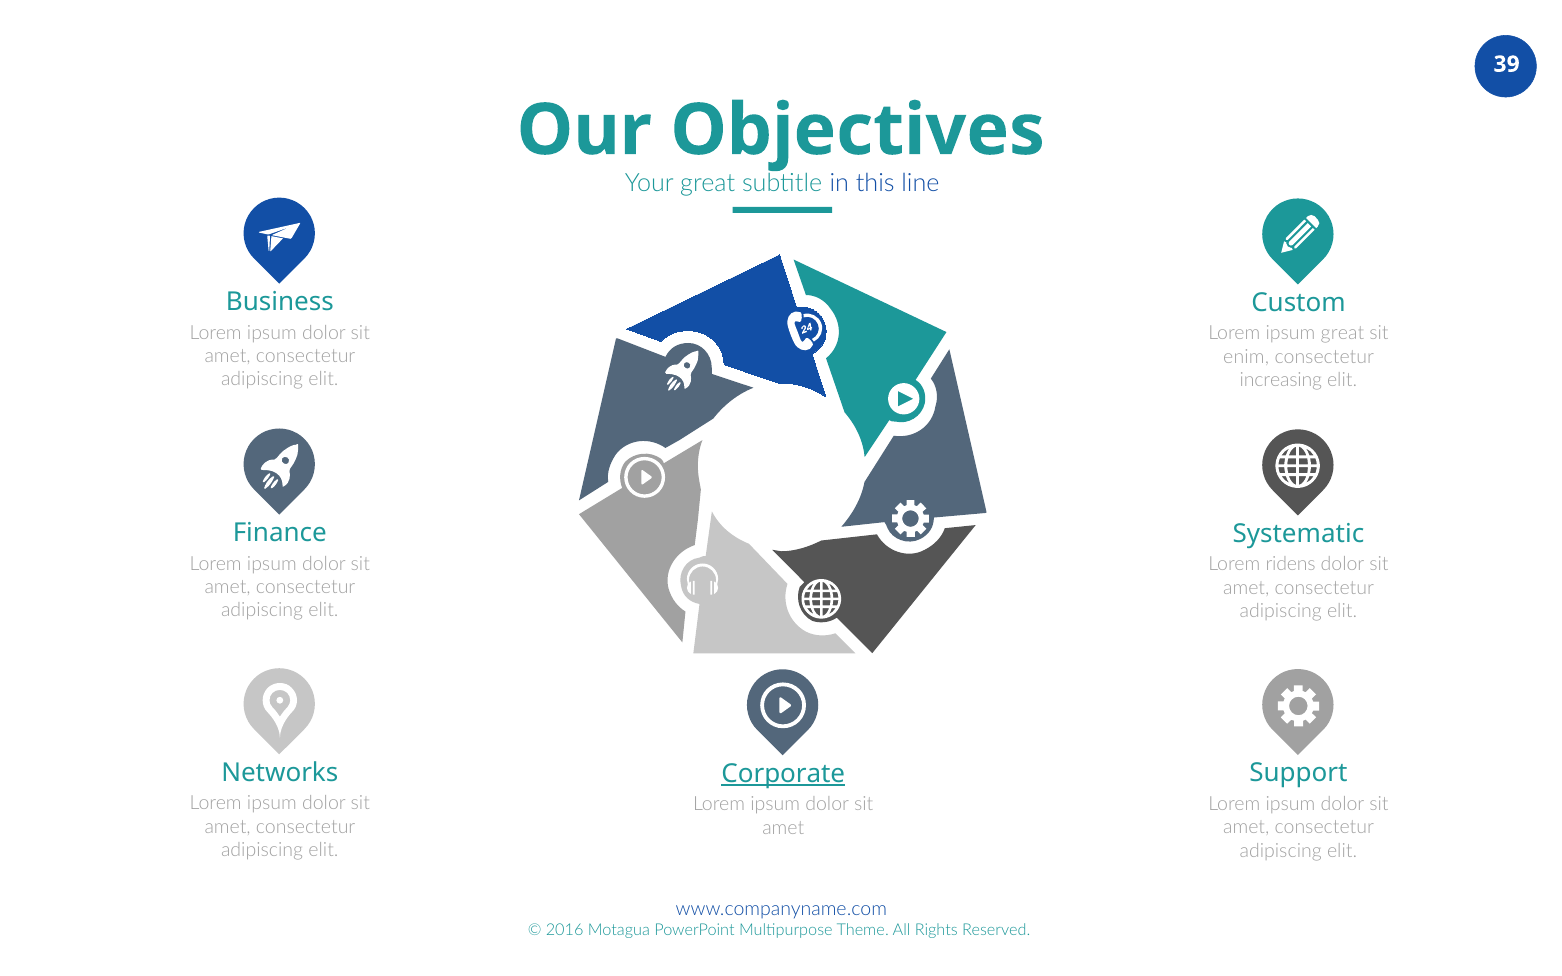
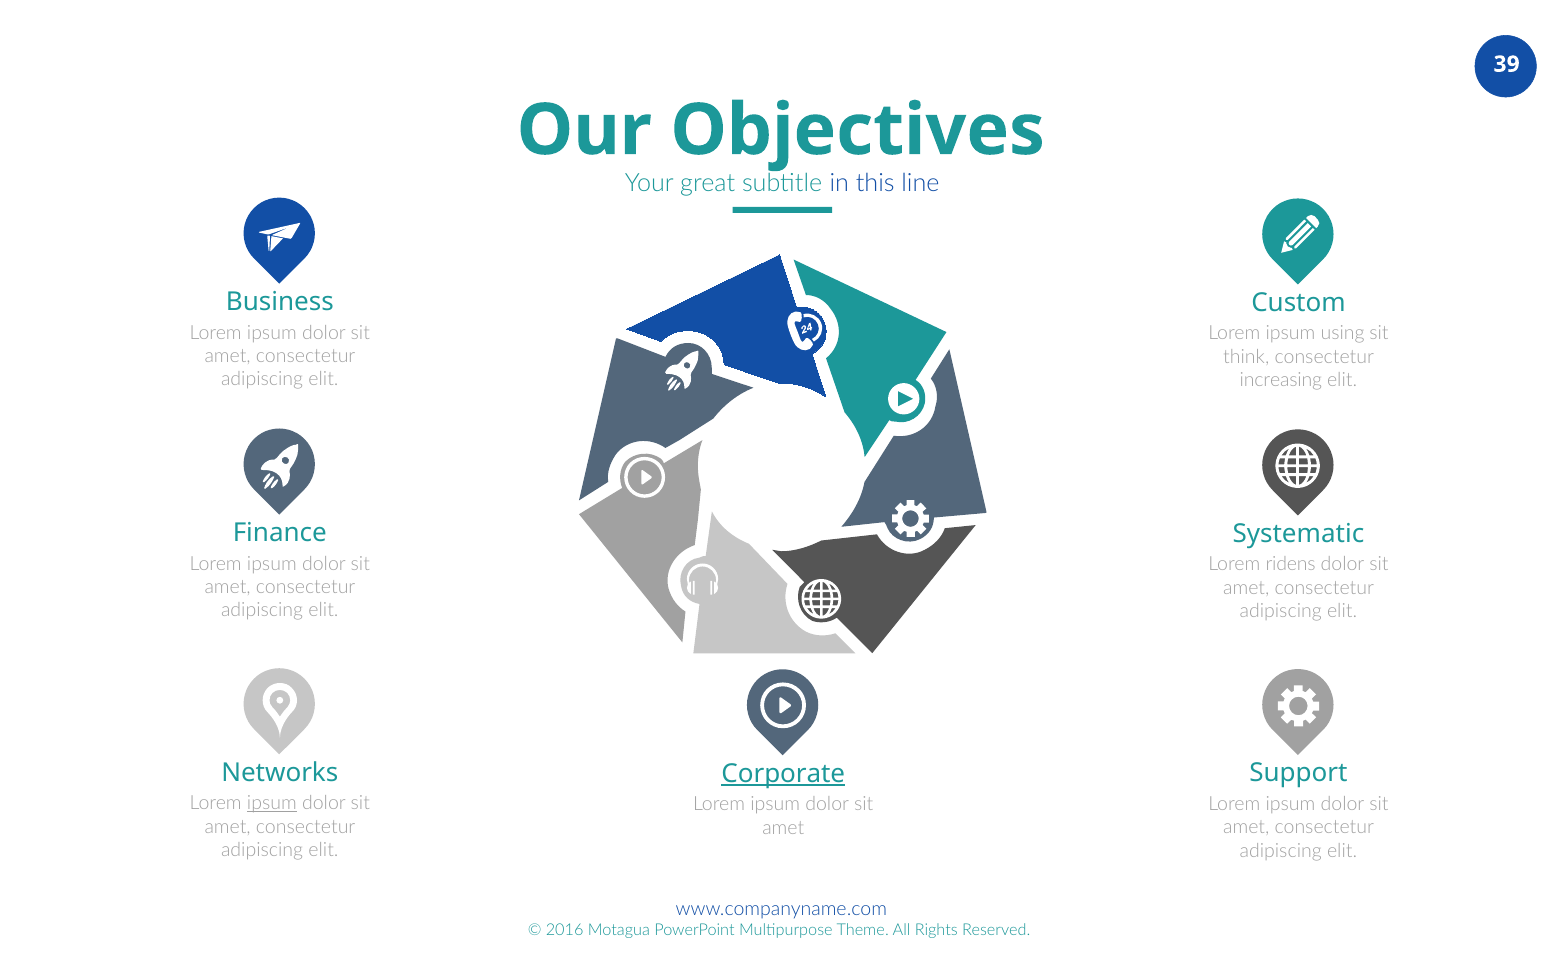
ipsum great: great -> using (1343, 334)
enim: enim -> think (1246, 357)
ipsum underline: none -> present (272, 803)
